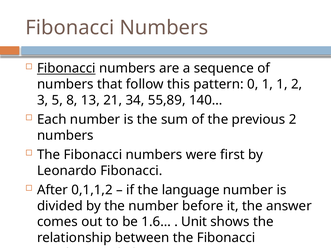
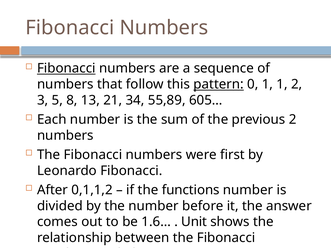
pattern underline: none -> present (219, 84)
140…: 140… -> 605… (206, 100)
language: language -> functions (191, 190)
